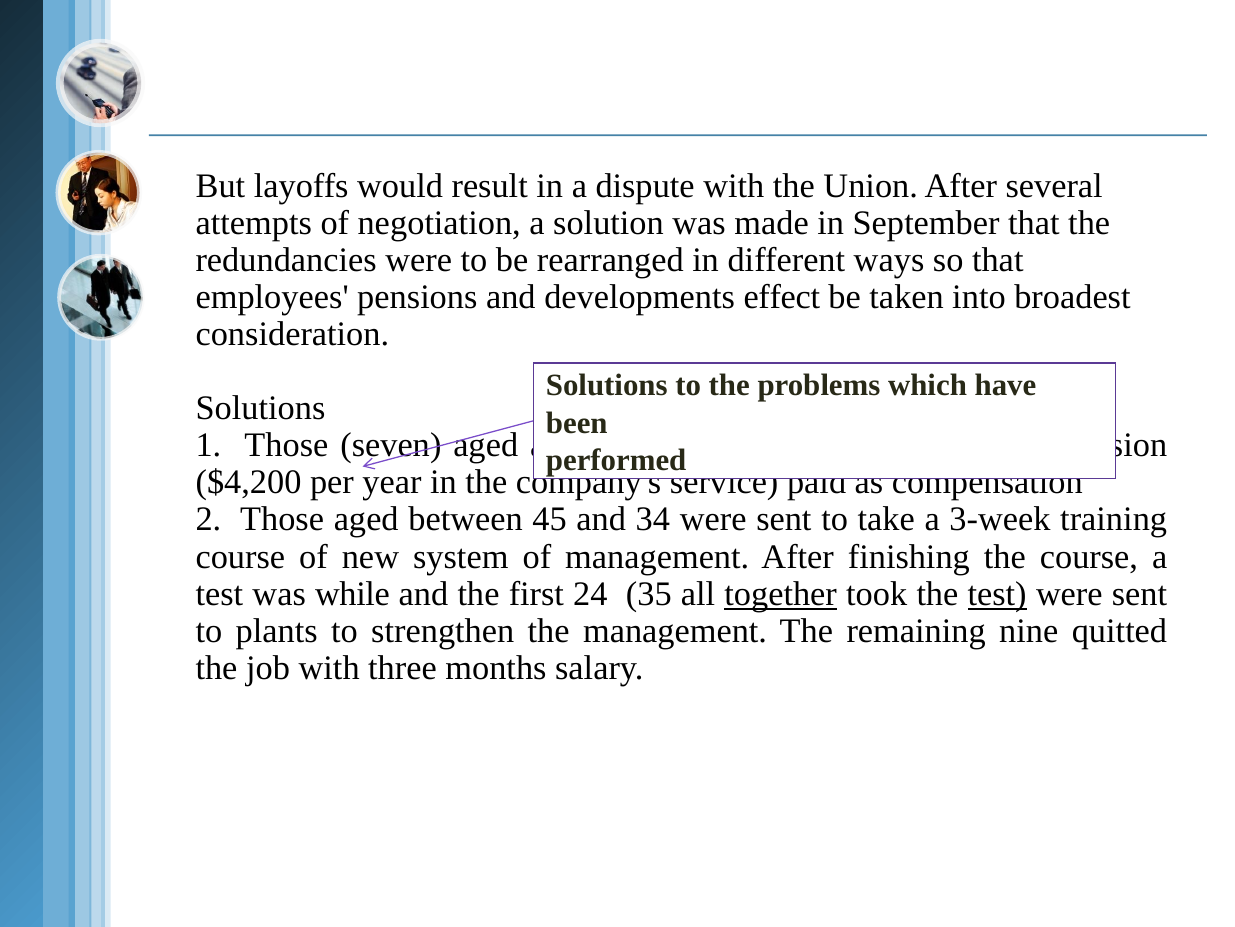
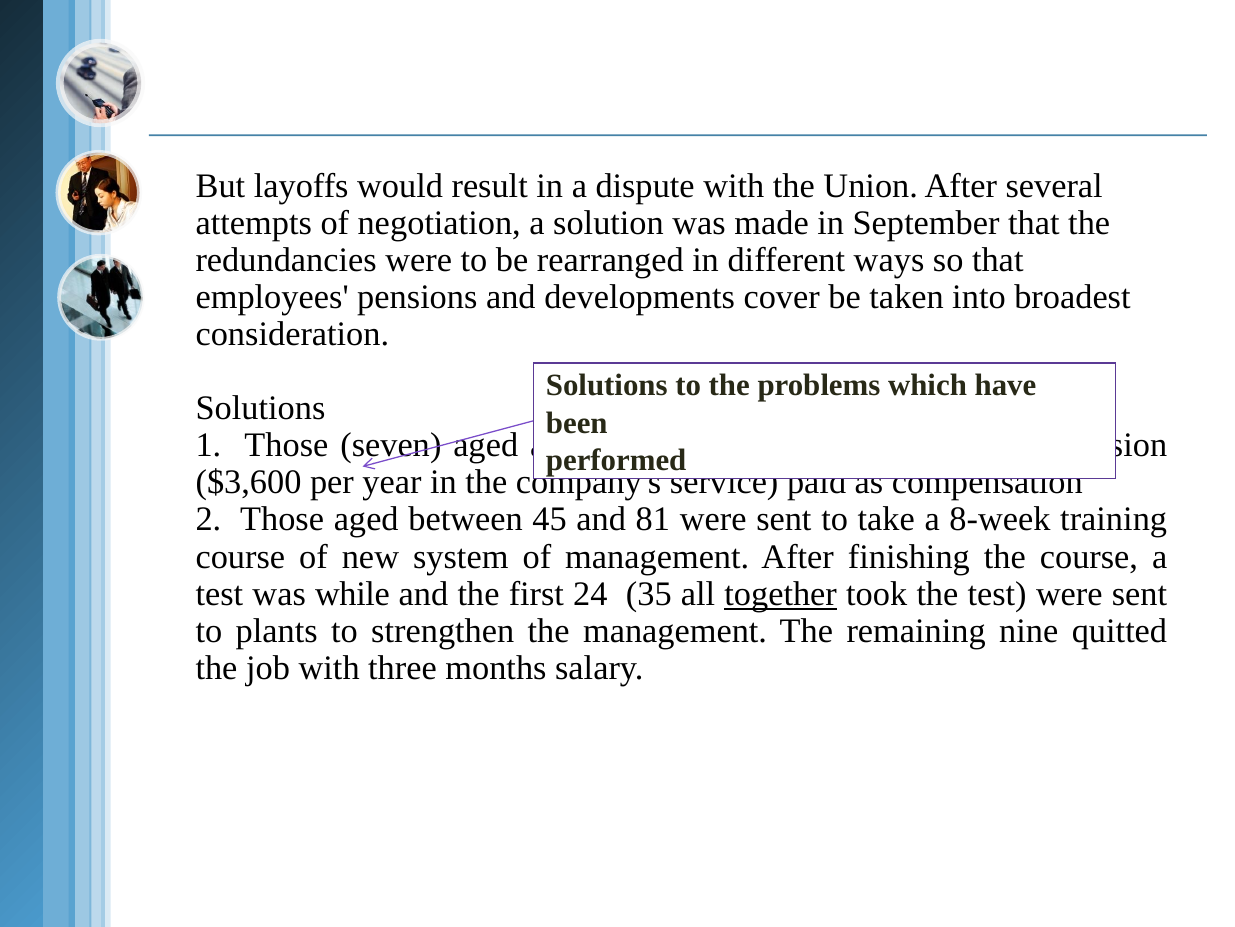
effect: effect -> cover (782, 297)
$4,200: $4,200 -> $3,600 (249, 482)
34: 34 -> 81 (653, 519)
3-week: 3-week -> 8-week (1000, 519)
test underline: present -> none (997, 593)
